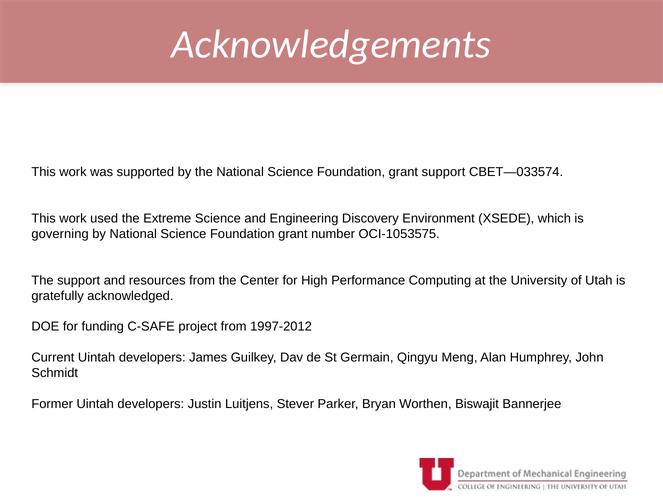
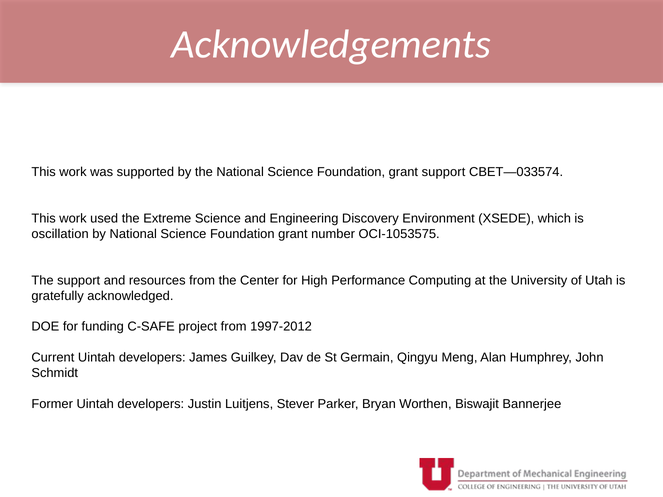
governing: governing -> oscillation (60, 234)
